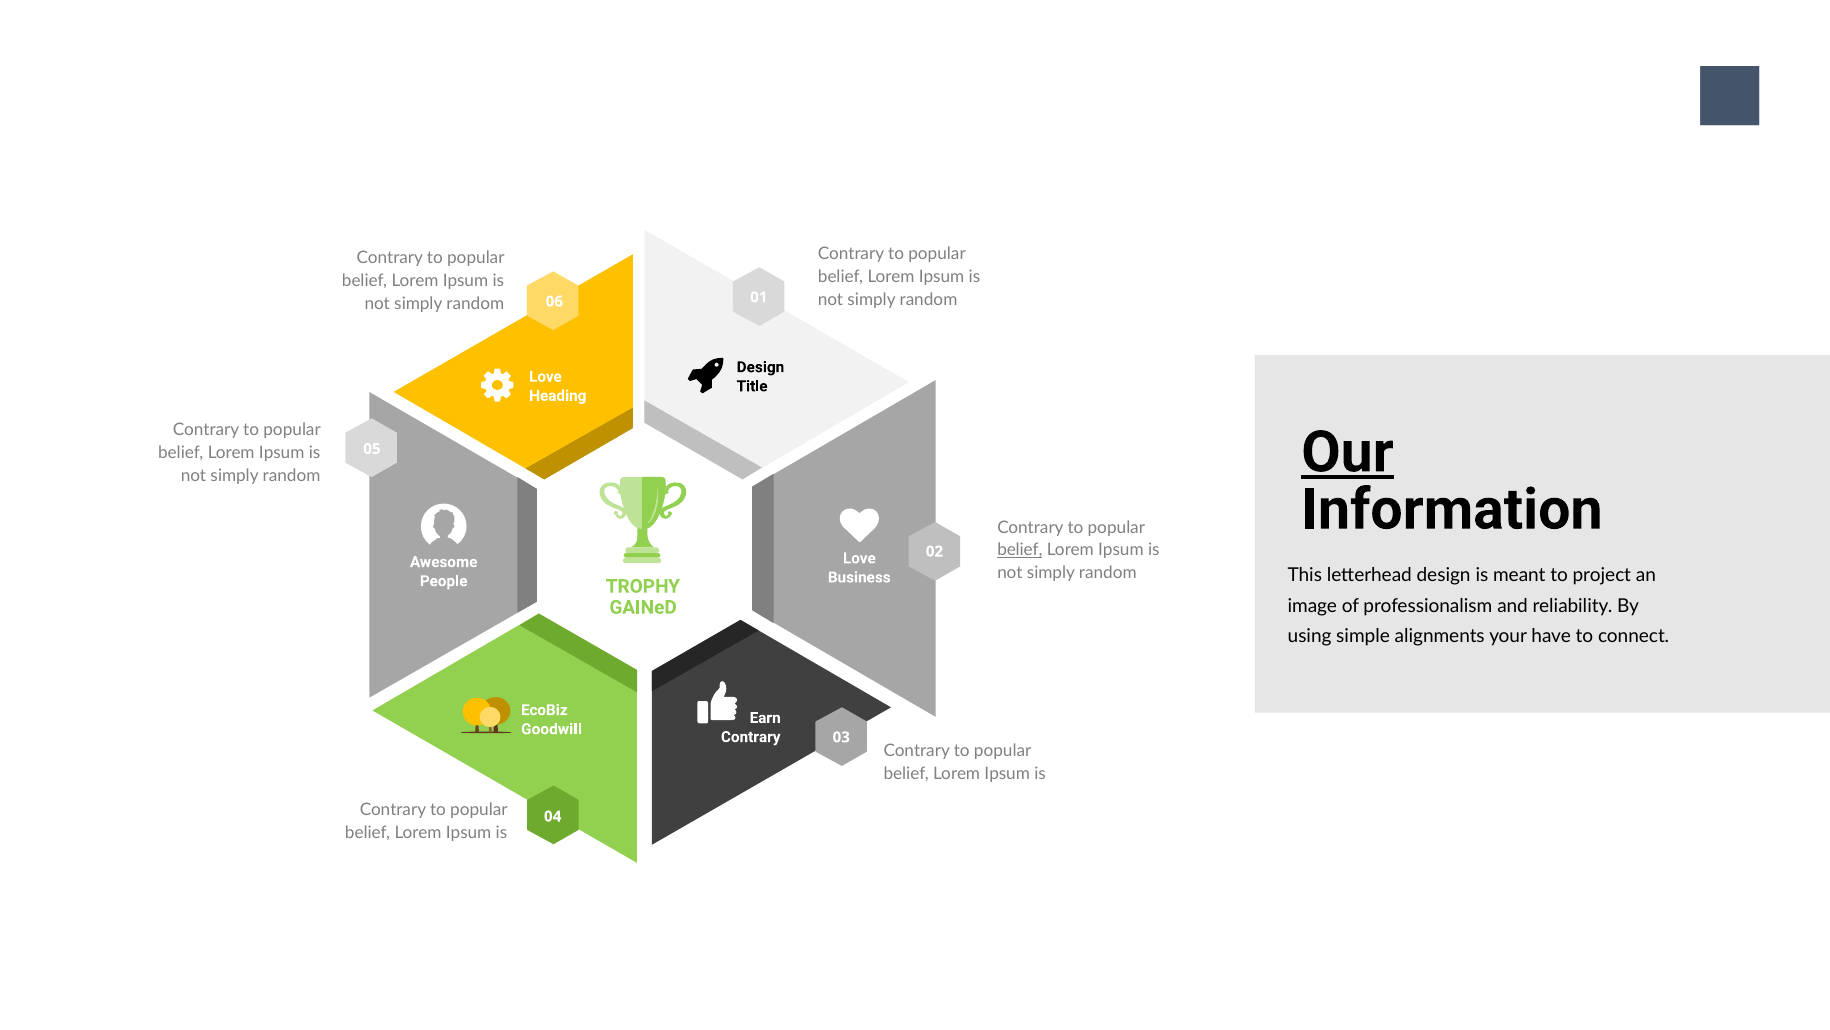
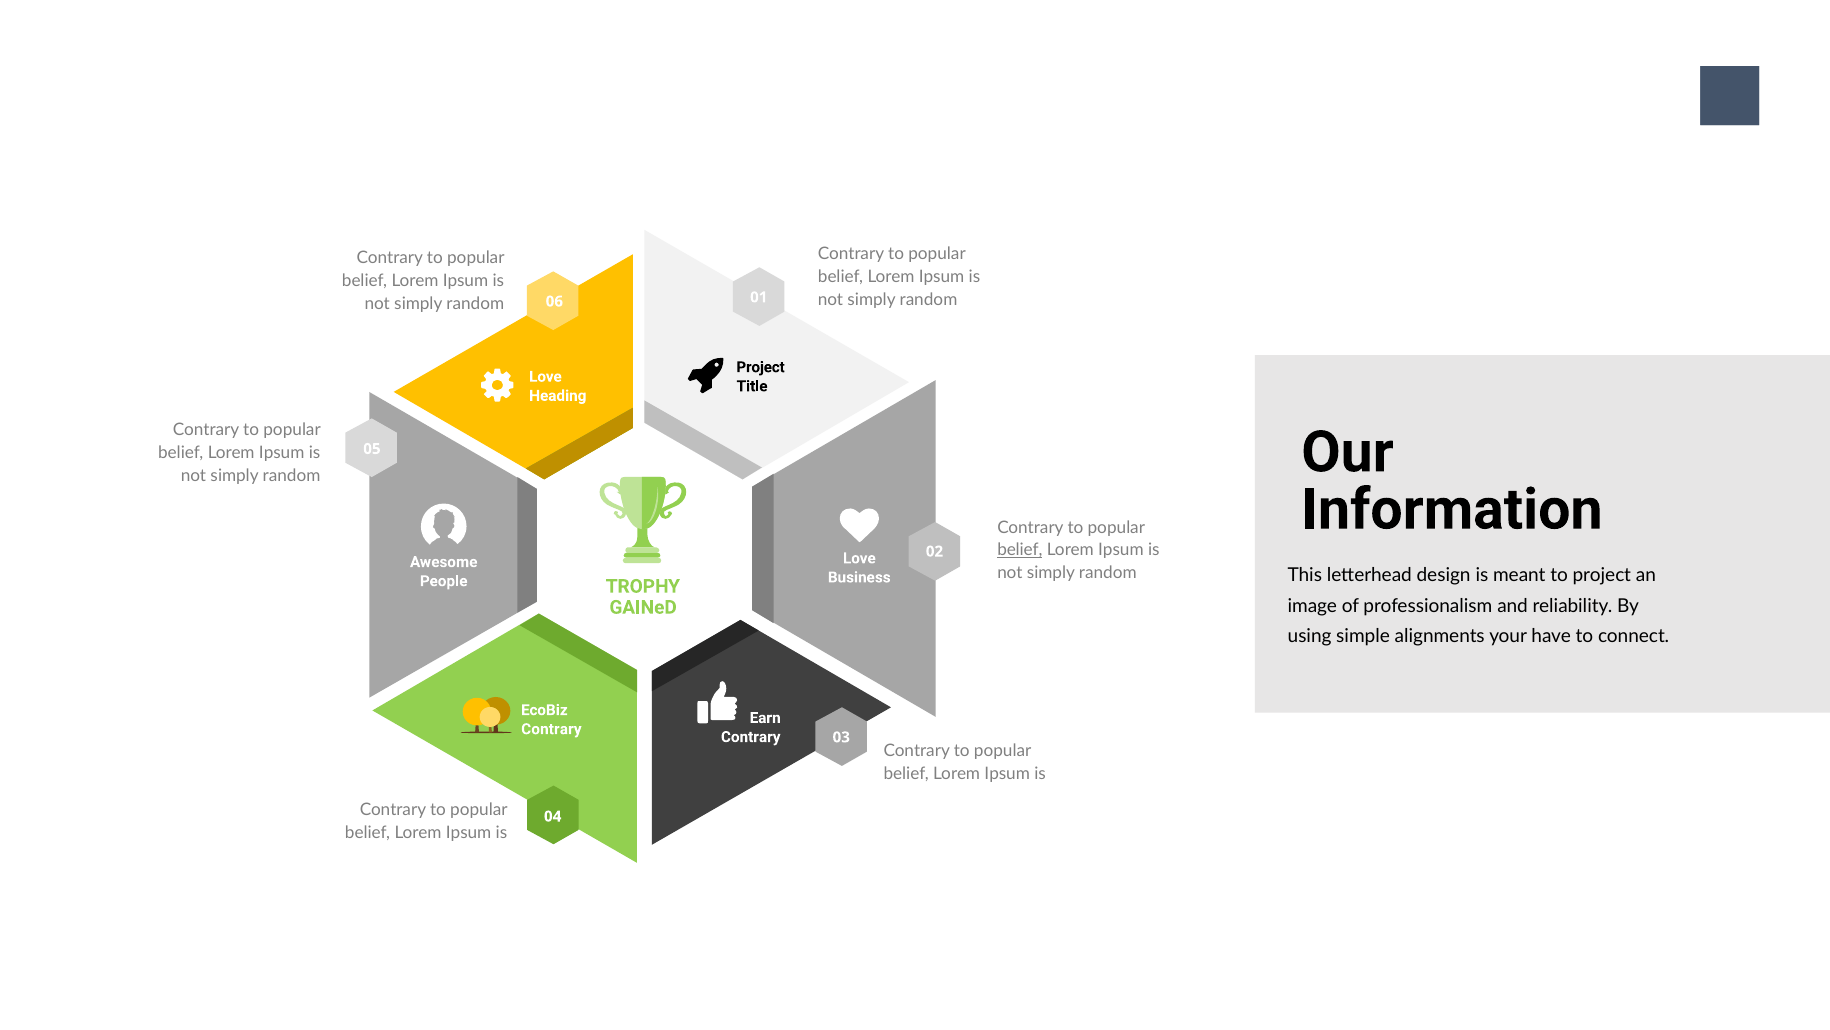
Design: Design -> Project (761, 367)
Our underline: present -> none (1347, 452)
Goodwill: Goodwill -> Contrary (551, 729)
